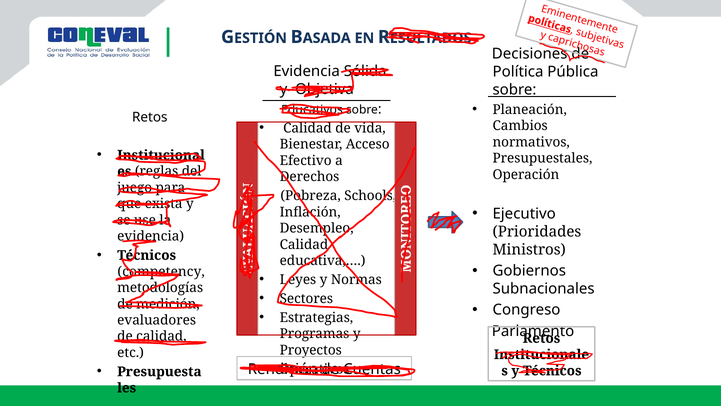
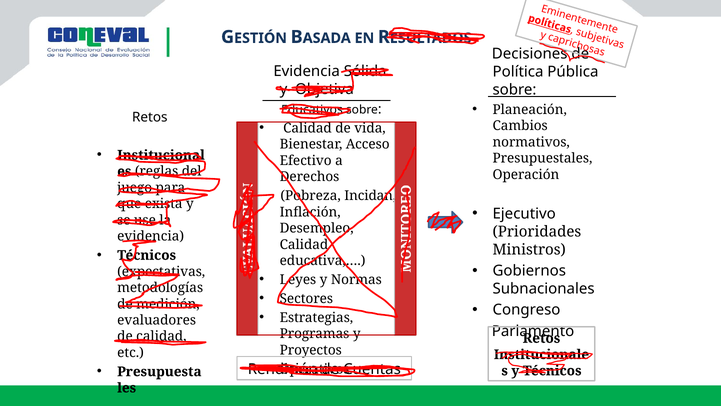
Schools: Schools -> Incidan (370, 196)
competency: competency -> expectativas (161, 271)
